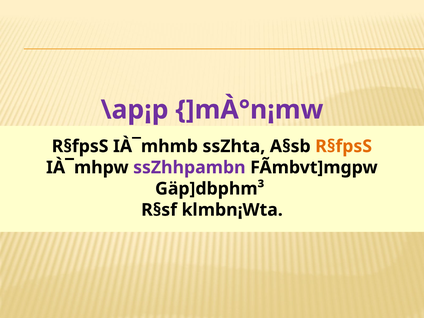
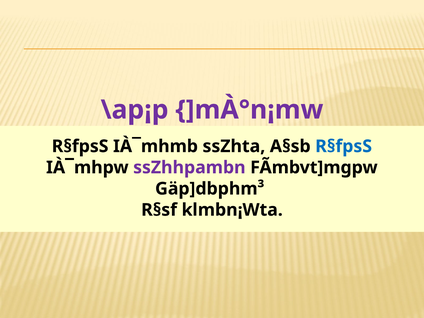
R§fpsS colour: orange -> blue (344, 146)
